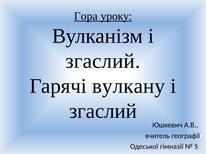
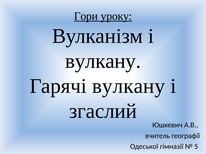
Гора: Гора -> Гори (86, 16)
згаслий: згаслий -> вулкану (103, 61)
